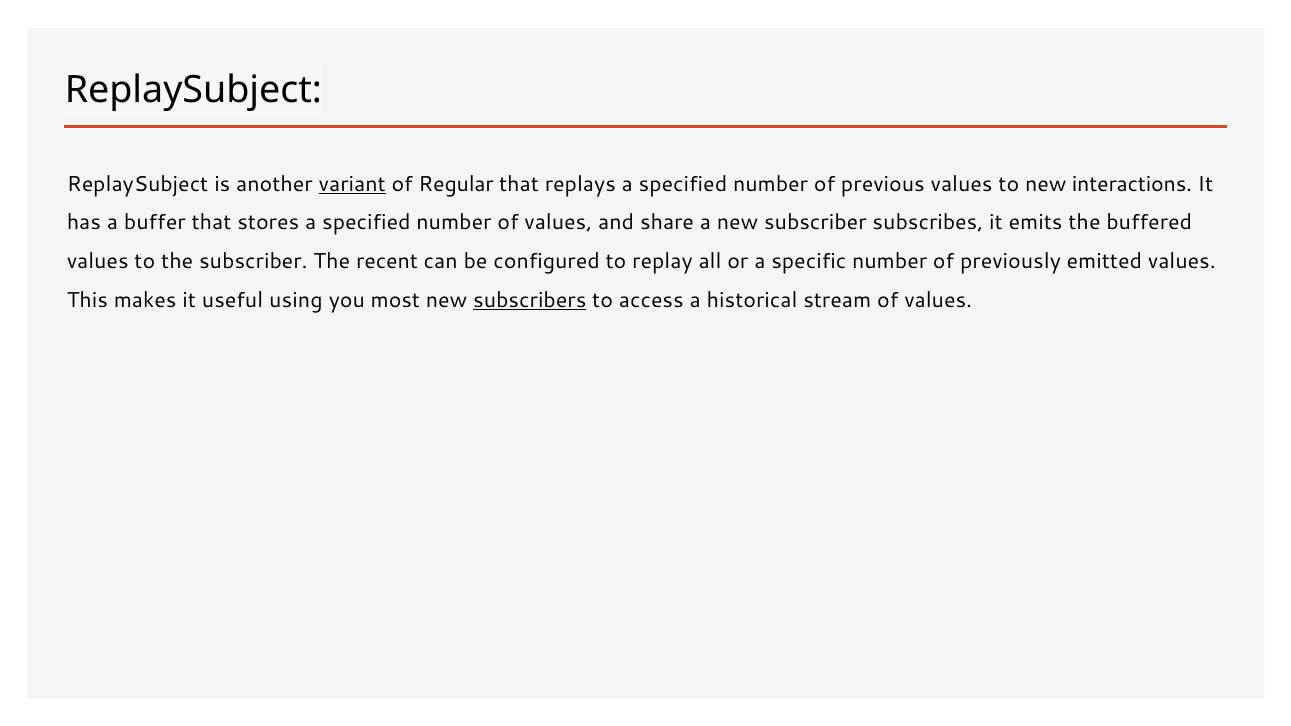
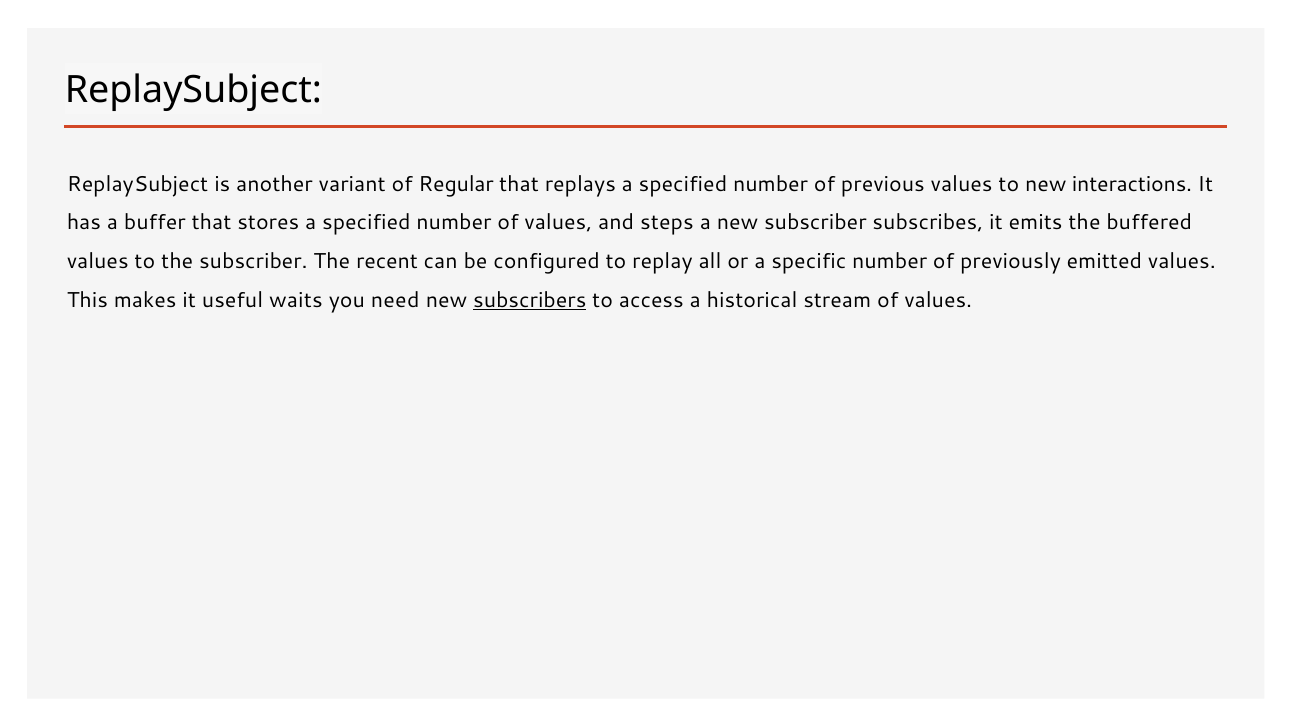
variant underline: present -> none (352, 184)
share: share -> steps (667, 223)
using: using -> waits (296, 300)
most: most -> need (395, 300)
